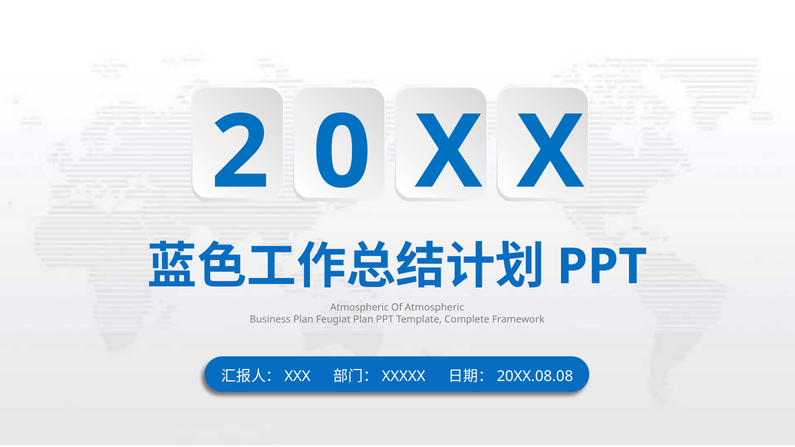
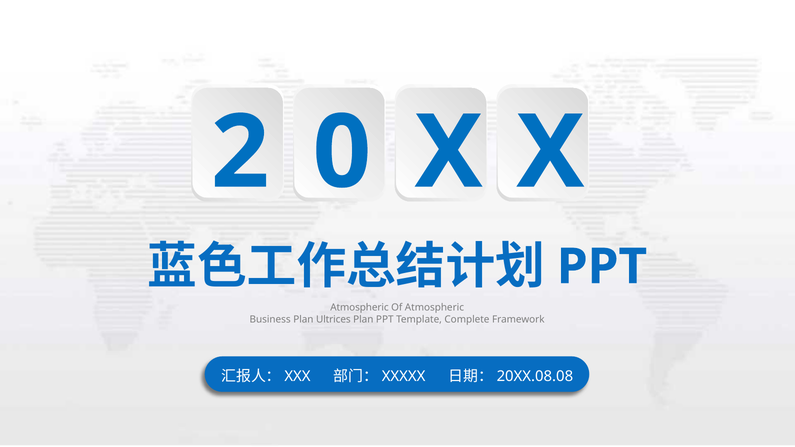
Feugiat: Feugiat -> Ultrices (333, 320)
